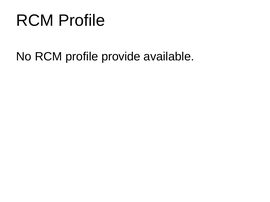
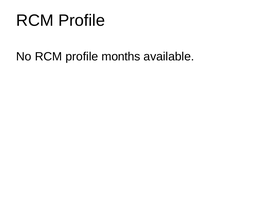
provide: provide -> months (121, 57)
